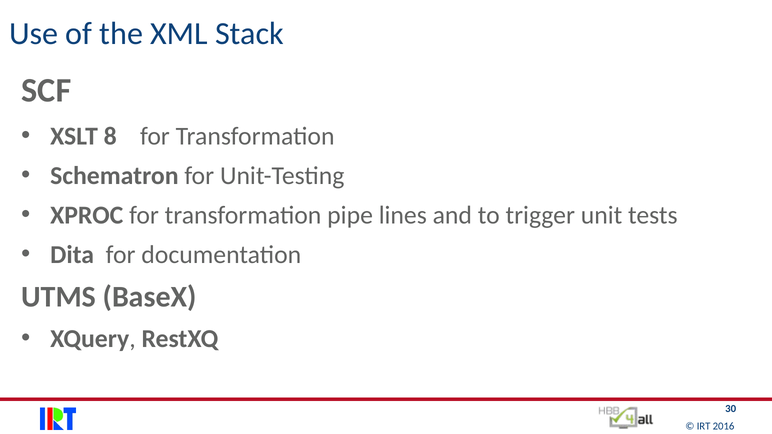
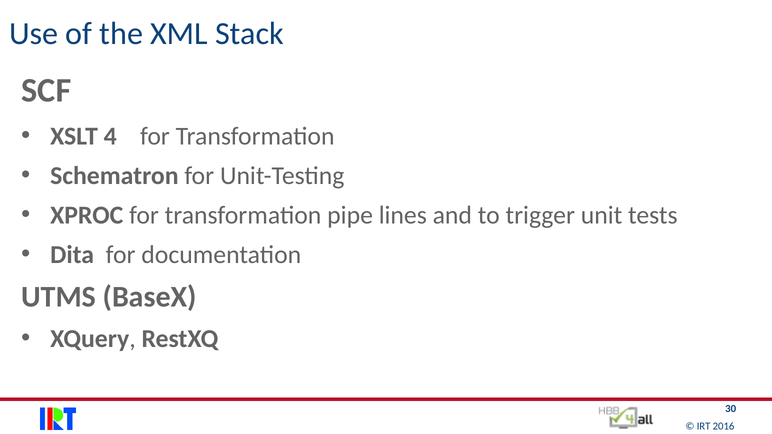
8: 8 -> 4 (110, 136)
